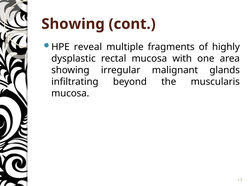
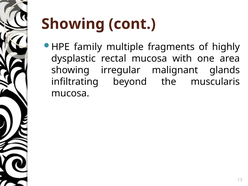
reveal: reveal -> family (88, 47)
